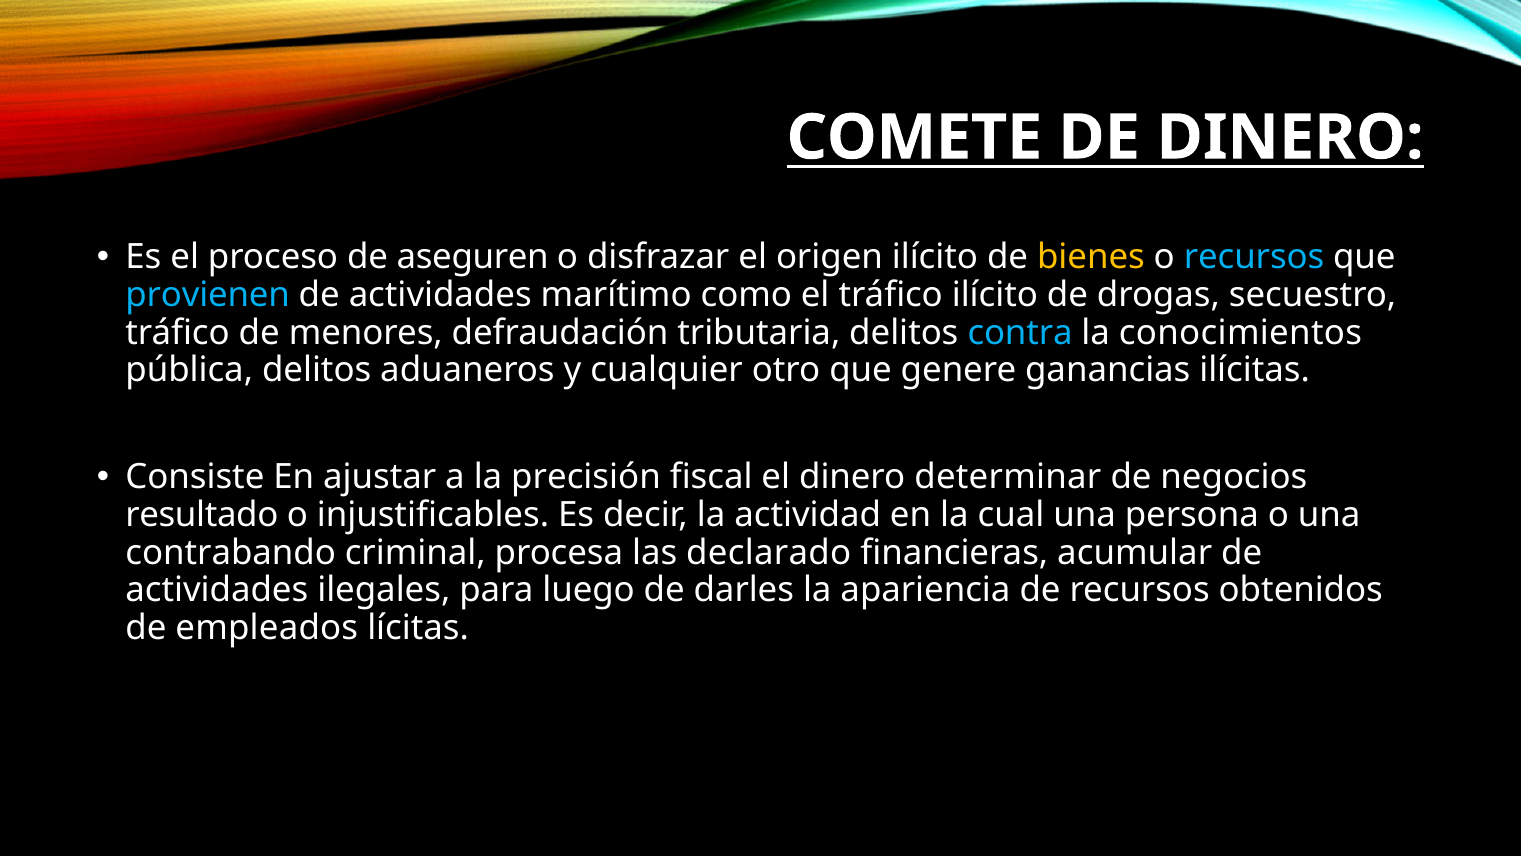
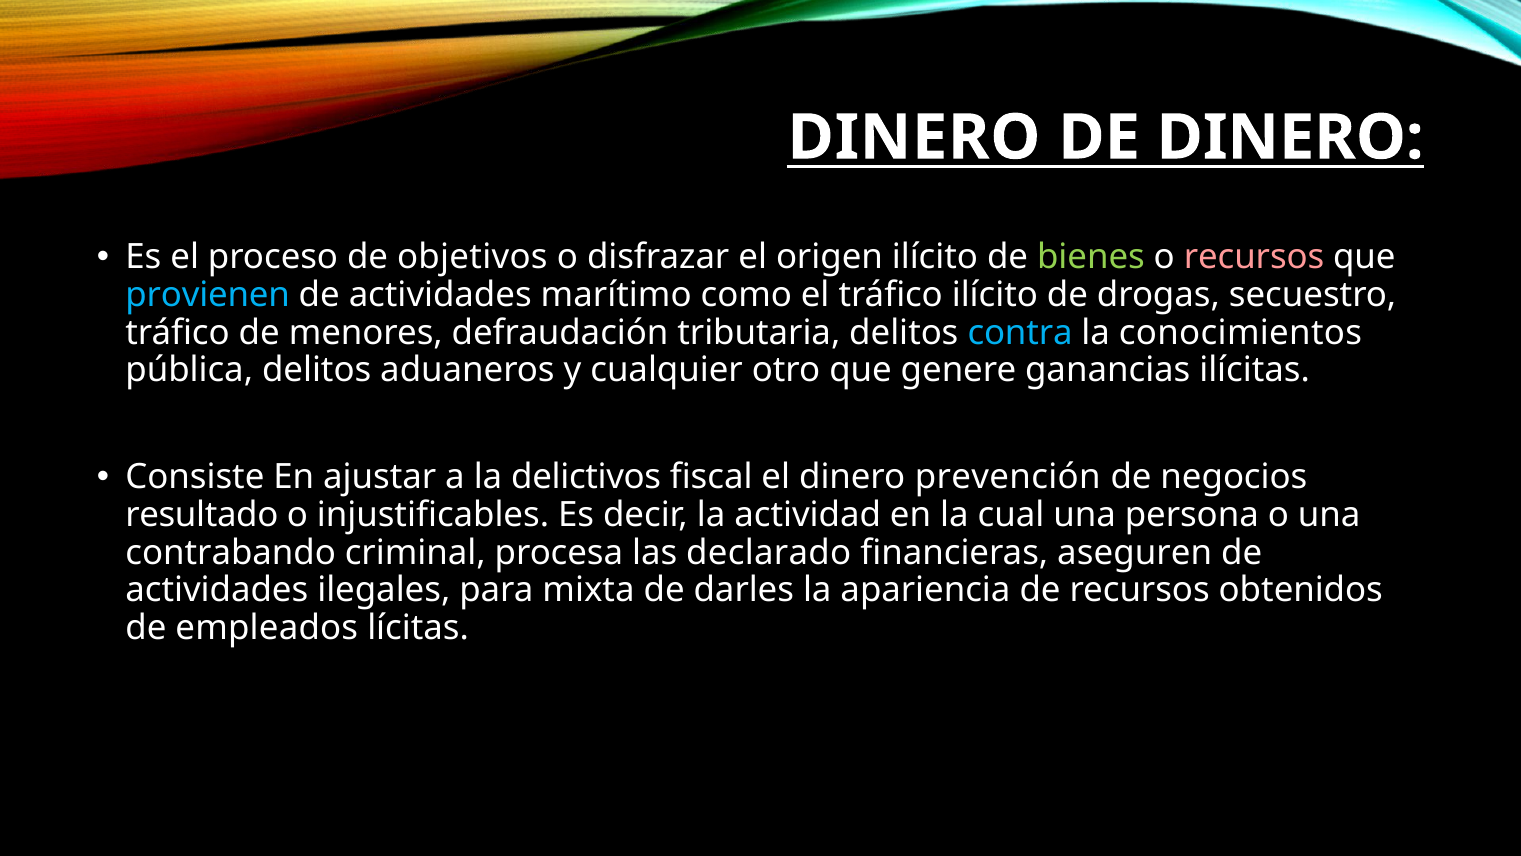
COMETE: COMETE -> DINERO (914, 138)
aseguren: aseguren -> objetivos (472, 257)
bienes colour: yellow -> light green (1091, 257)
recursos colour: light blue -> pink (1254, 257)
precisión: precisión -> delictivos (586, 477)
determinar: determinar -> prevención (1008, 477)
acumular: acumular -> aseguren (1135, 552)
luego: luego -> mixta (589, 590)
